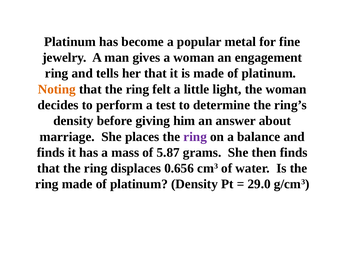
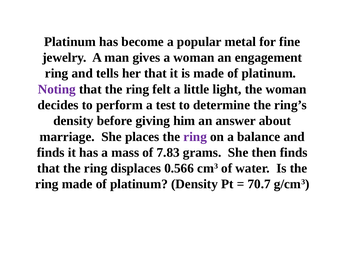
Noting colour: orange -> purple (57, 89)
5.87: 5.87 -> 7.83 (168, 153)
0.656: 0.656 -> 0.566 (179, 168)
29.0: 29.0 -> 70.7 (259, 184)
